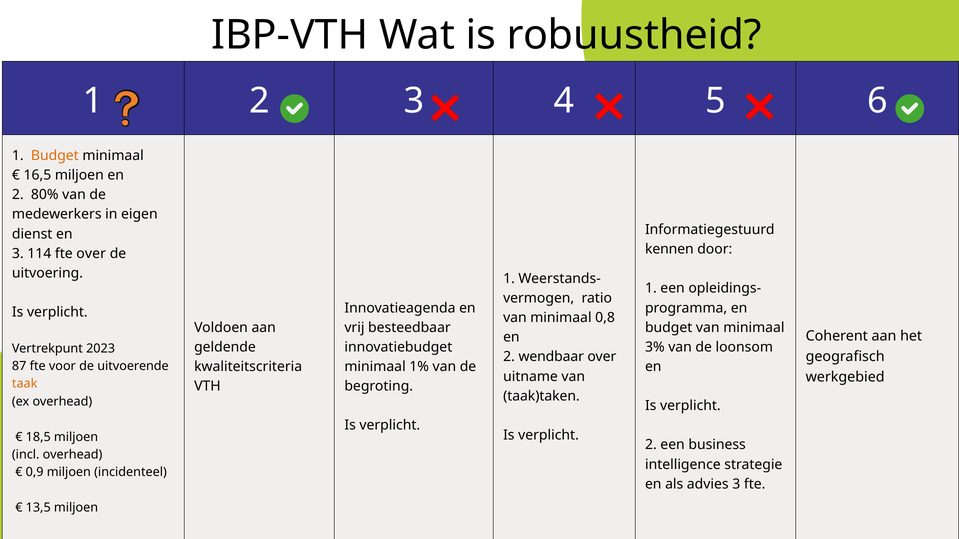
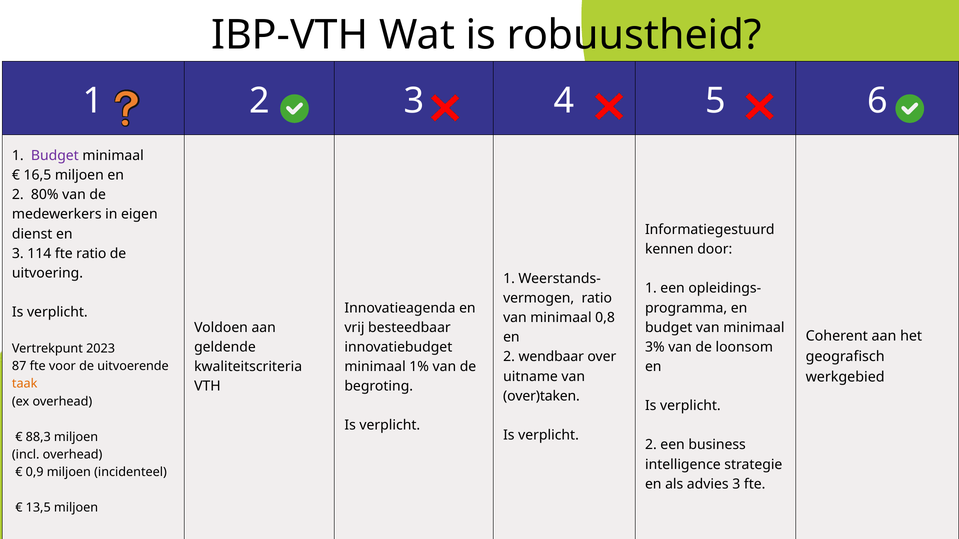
Budget colour: orange -> purple (55, 156)
fte over: over -> ratio (91, 254)
taak)taken: taak)taken -> over)taken (541, 396)
18,5: 18,5 -> 88,3 (38, 437)
